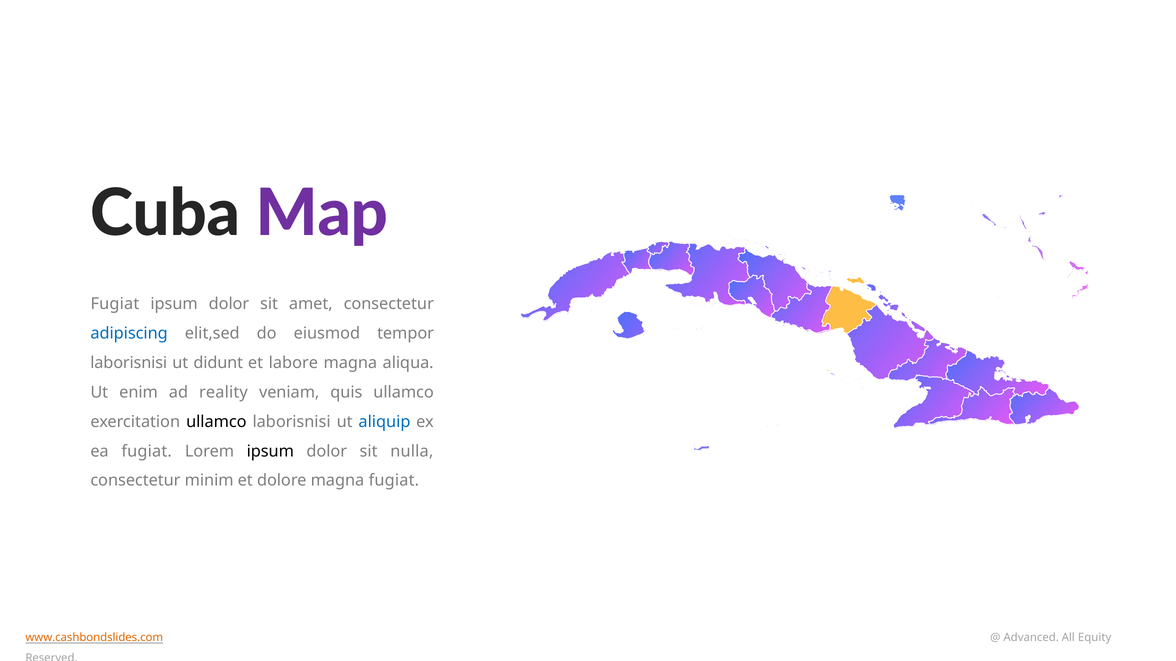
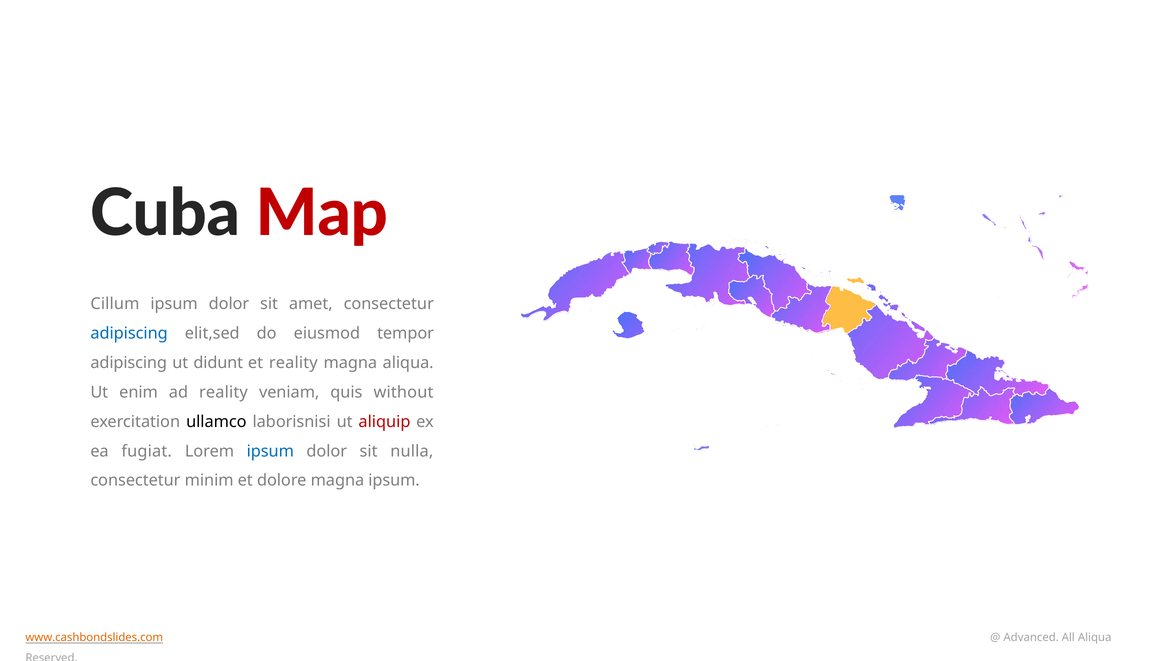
Map colour: purple -> red (322, 214)
Fugiat: Fugiat -> Cillum (115, 304)
laborisnisi: laborisnisi -> adipiscing (129, 363)
et labore: labore -> reality (293, 363)
quis ullamco: ullamco -> without (403, 393)
aliquip colour: blue -> red (384, 422)
ipsum colour: black -> blue (270, 452)
magna fugiat: fugiat -> ipsum (394, 481)
All Equity: Equity -> Aliqua (1095, 638)
